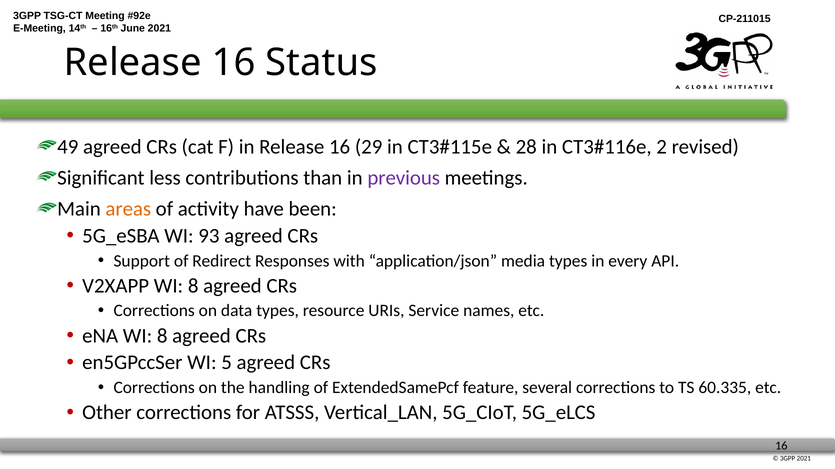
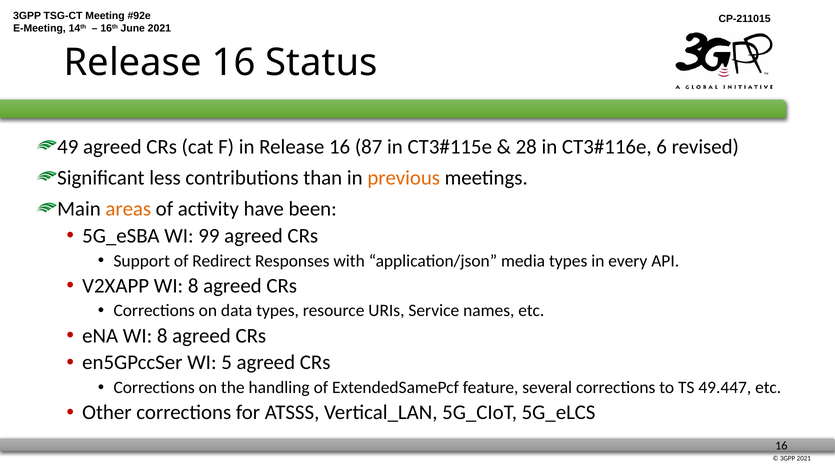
29: 29 -> 87 (369, 147)
2: 2 -> 6 (662, 147)
previous colour: purple -> orange (404, 178)
93: 93 -> 99 (209, 236)
60.335: 60.335 -> 49.447 (725, 388)
